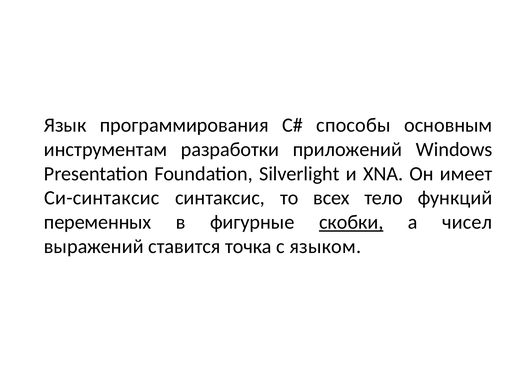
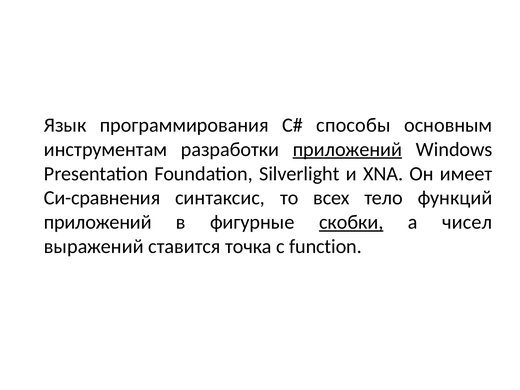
приложений underline: none -> present (347, 149)
Си-синтаксис: Си-синтаксис -> Си-сравнения (102, 198)
переменных: переменных -> приложений (98, 222)
языком: языком -> function (325, 247)
